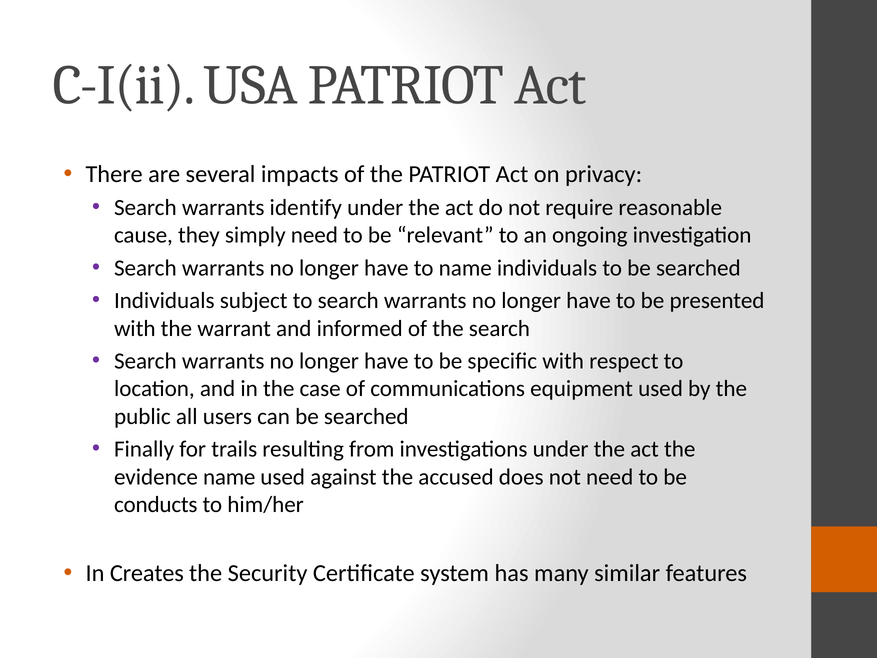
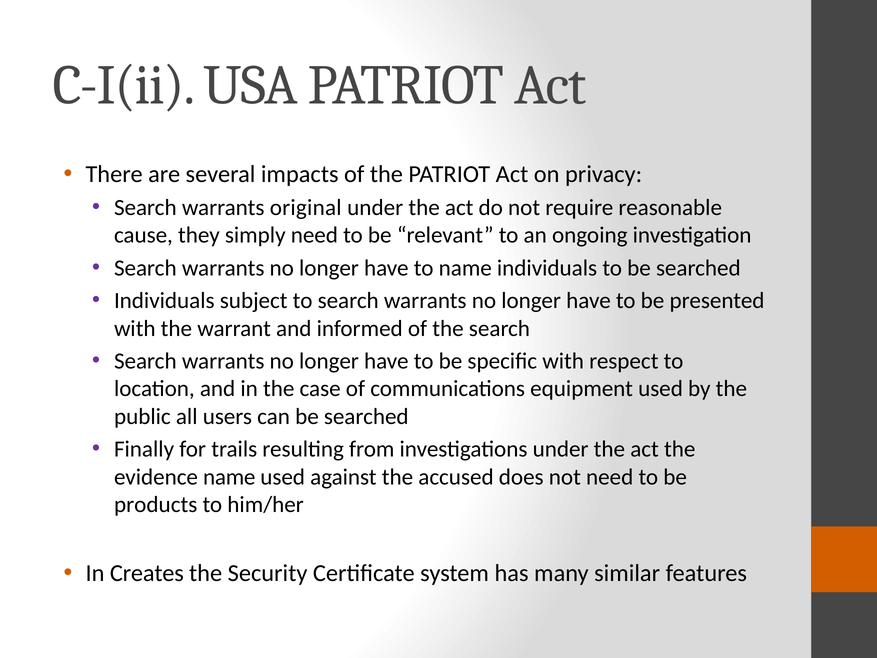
identify: identify -> original (306, 207)
conducts: conducts -> products (156, 505)
